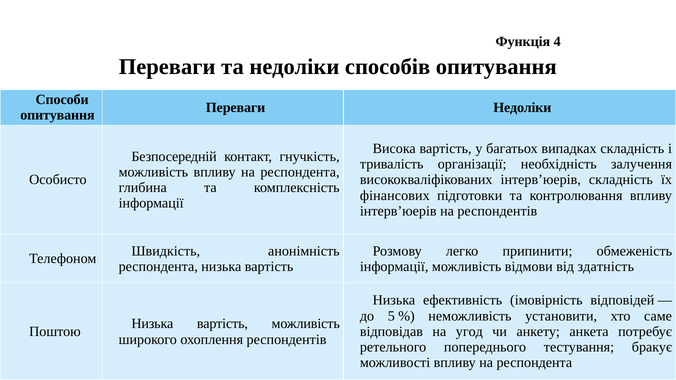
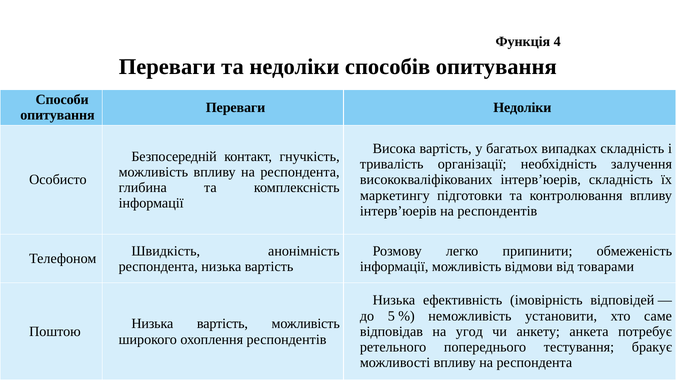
фінансових: фінансових -> маркетингу (395, 196)
здатність: здатність -> товарами (606, 267)
